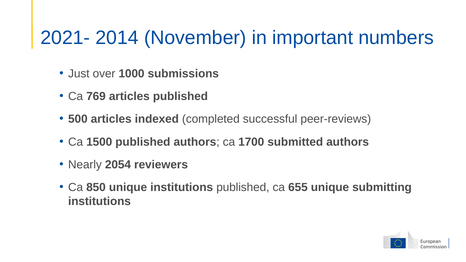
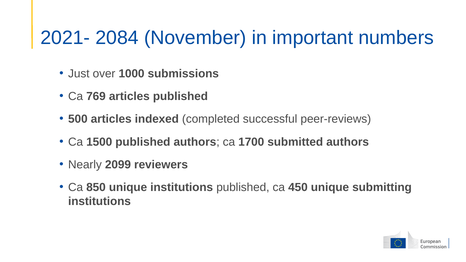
2014: 2014 -> 2084 (117, 38)
2054: 2054 -> 2099 (118, 165)
655: 655 -> 450 (298, 187)
